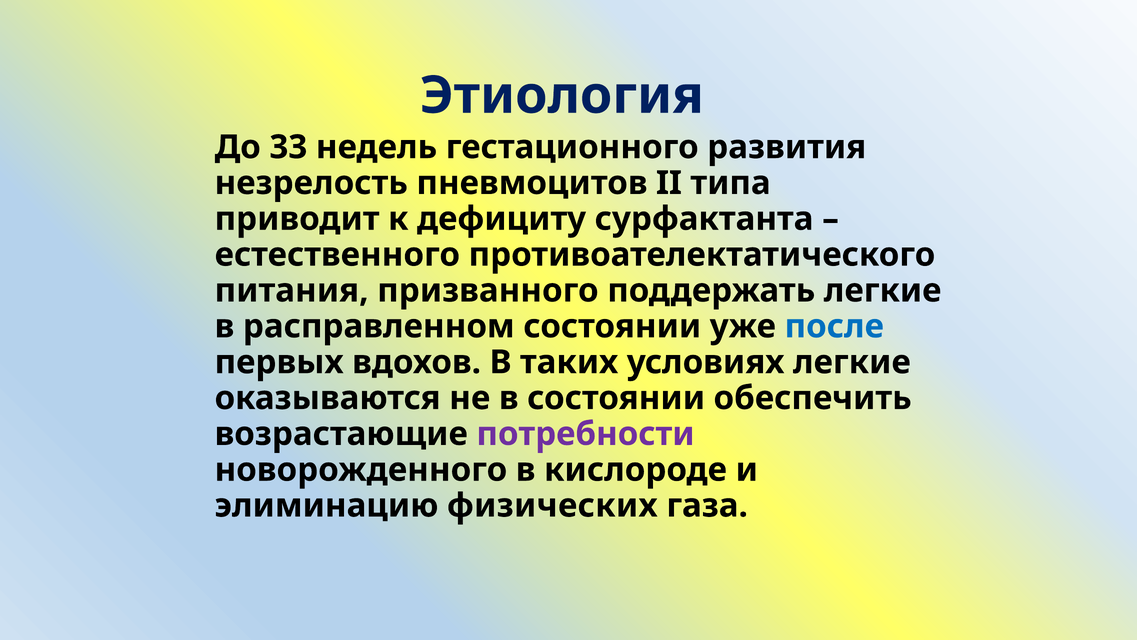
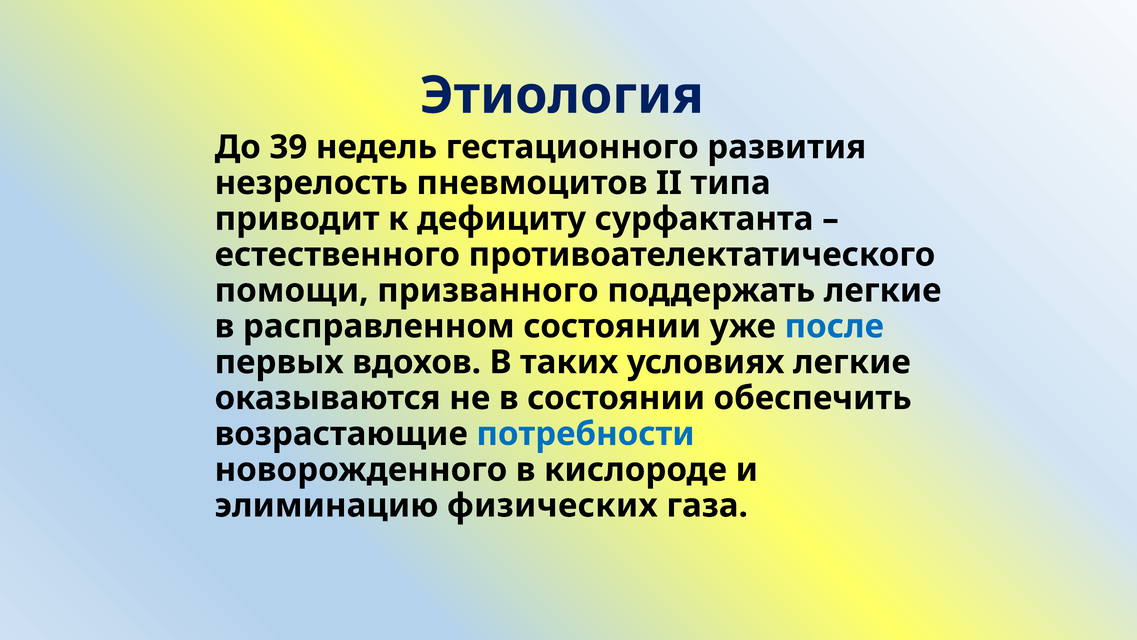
33: 33 -> 39 (288, 147)
питания: питания -> помощи (292, 290)
потребности colour: purple -> blue (585, 434)
